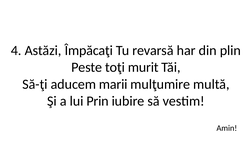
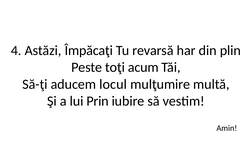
murit: murit -> acum (143, 67)
marii: marii -> locul (113, 84)
